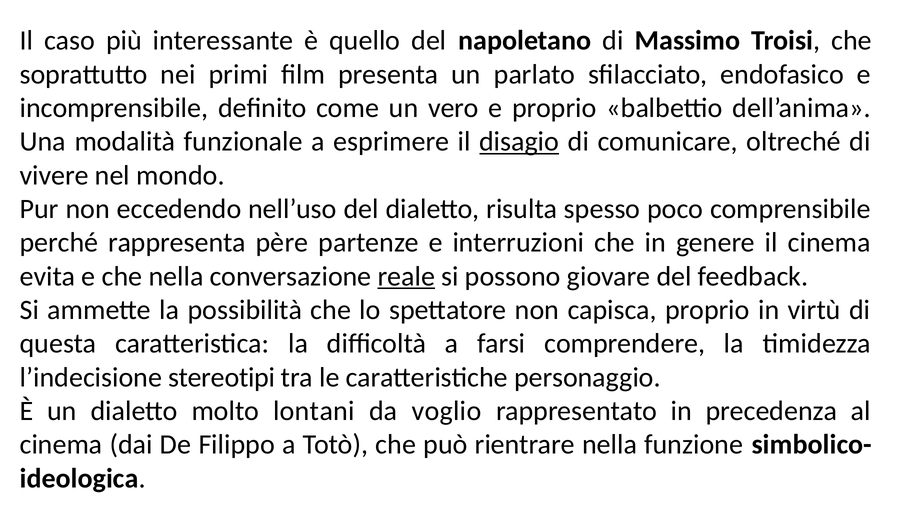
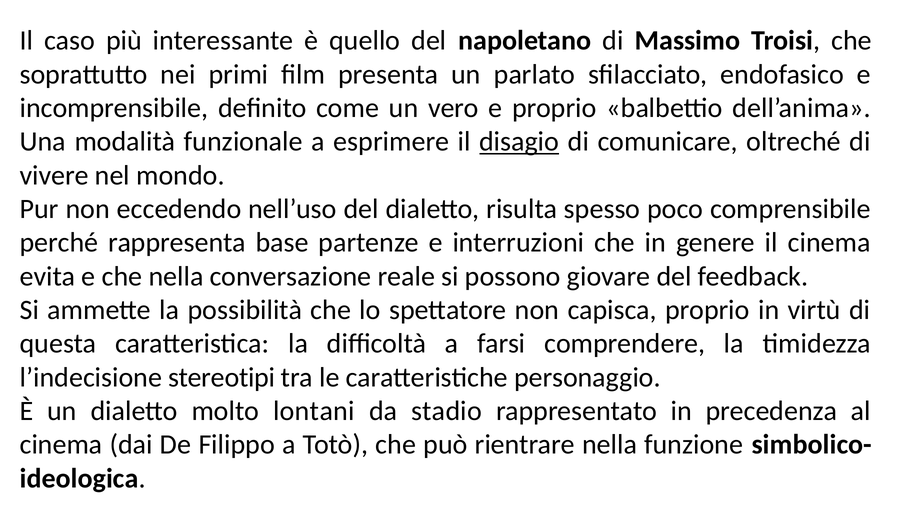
père: père -> base (282, 243)
reale underline: present -> none (406, 276)
voglio: voglio -> stadio (446, 411)
